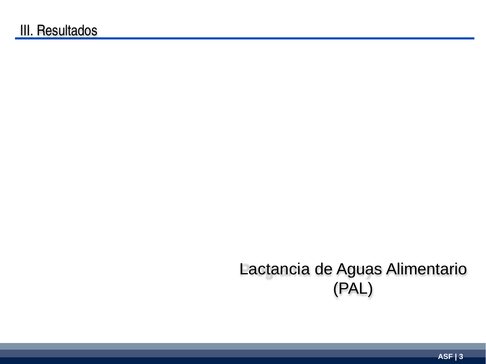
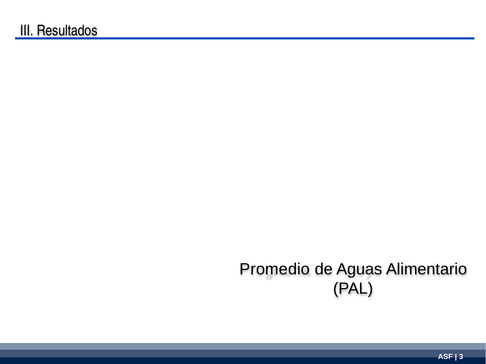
Lactancia: Lactancia -> Promedio (275, 269)
